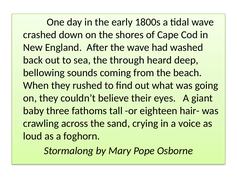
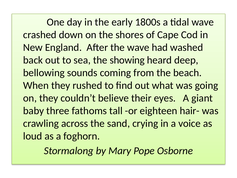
through: through -> showing (127, 60)
